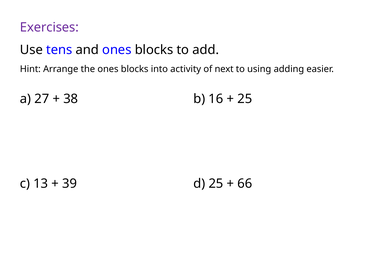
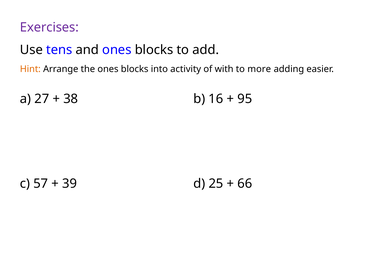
Hint colour: black -> orange (30, 69)
next: next -> with (224, 69)
using: using -> more (259, 69)
25: 25 -> 95 (245, 99)
13: 13 -> 57 (41, 183)
